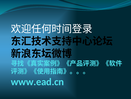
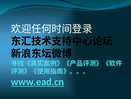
www.ead.cn underline: none -> present (37, 81)
